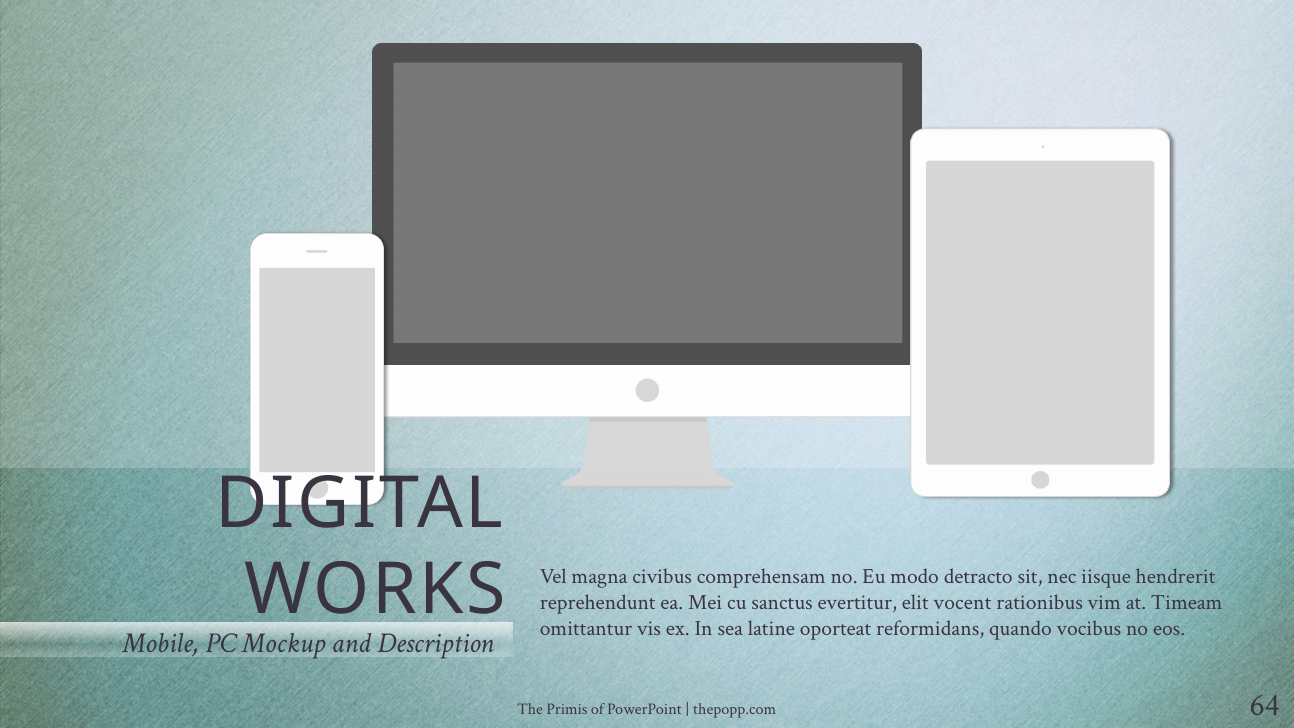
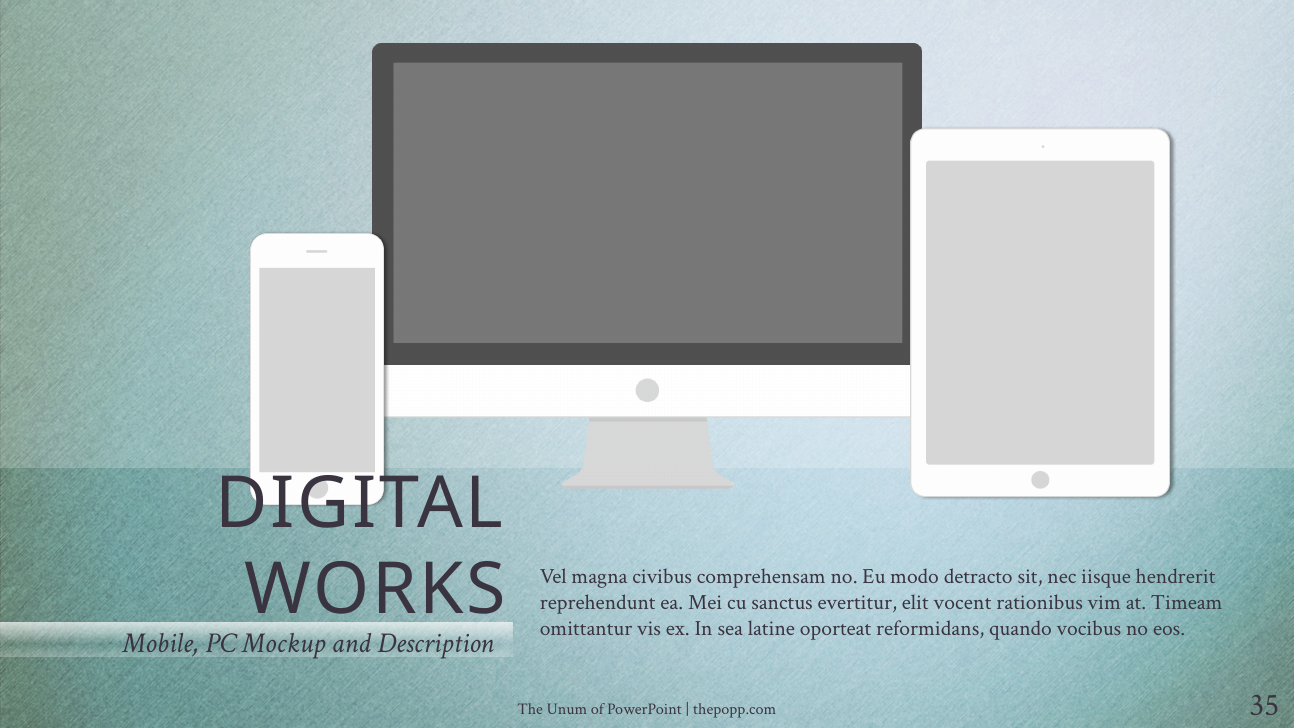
Primis: Primis -> Unum (567, 709)
64: 64 -> 35 (1265, 704)
